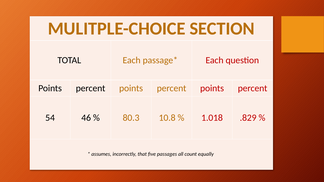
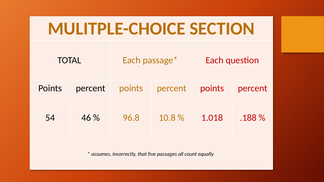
80.3: 80.3 -> 96.8 (131, 118)
.829: .829 -> .188 (248, 118)
